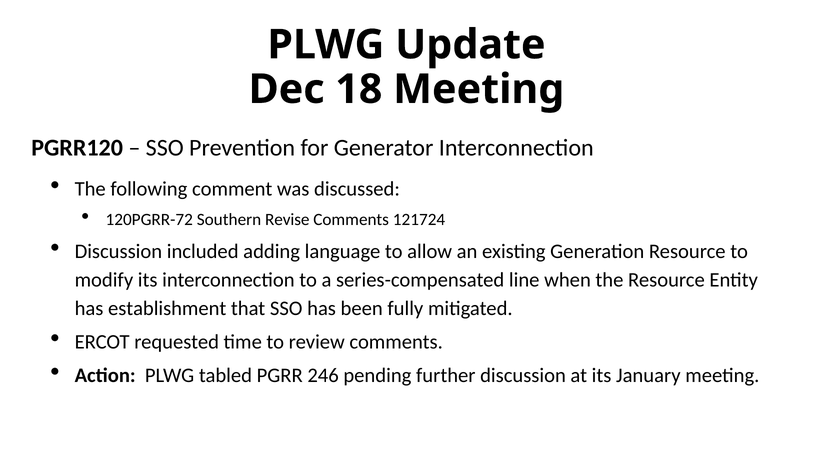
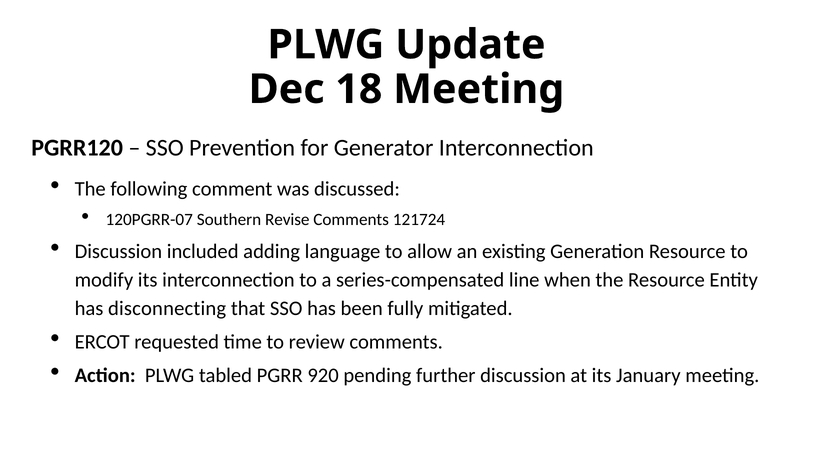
120PGRR-72: 120PGRR-72 -> 120PGRR-07 (149, 220)
establishment: establishment -> disconnecting (167, 308)
246: 246 -> 920 (323, 375)
